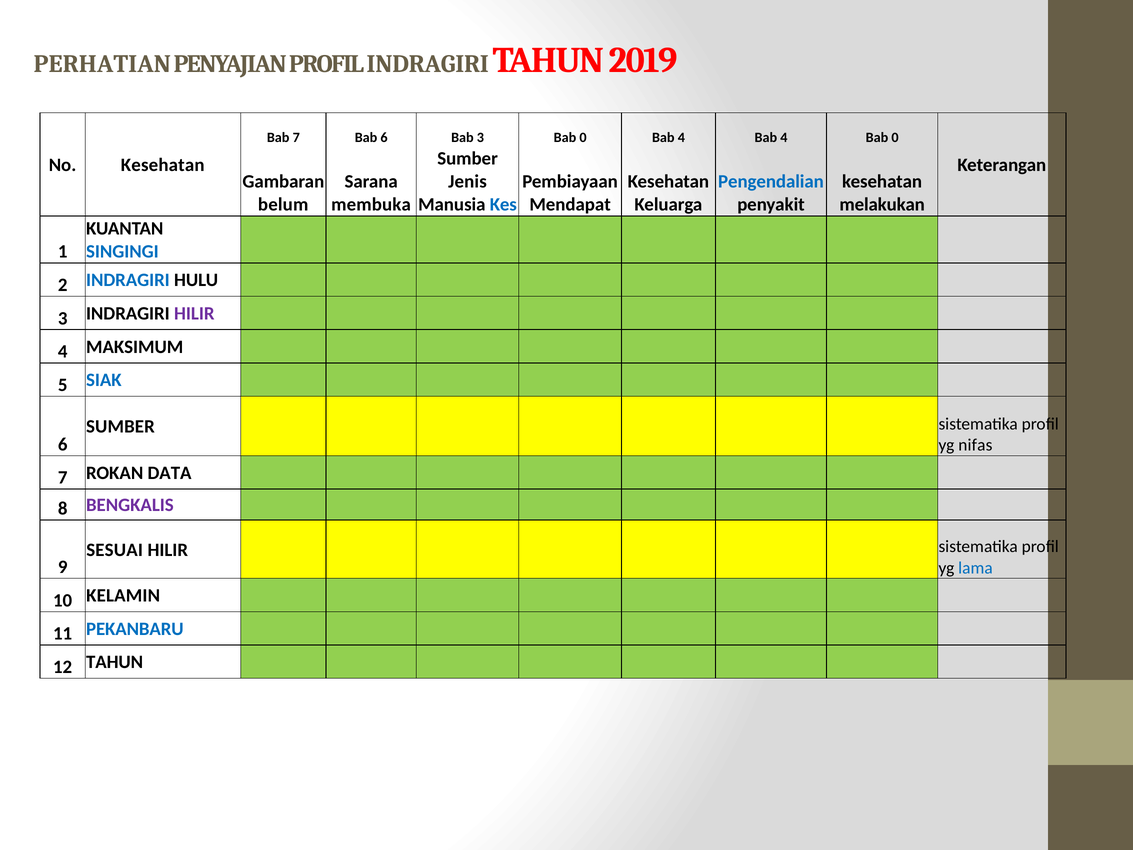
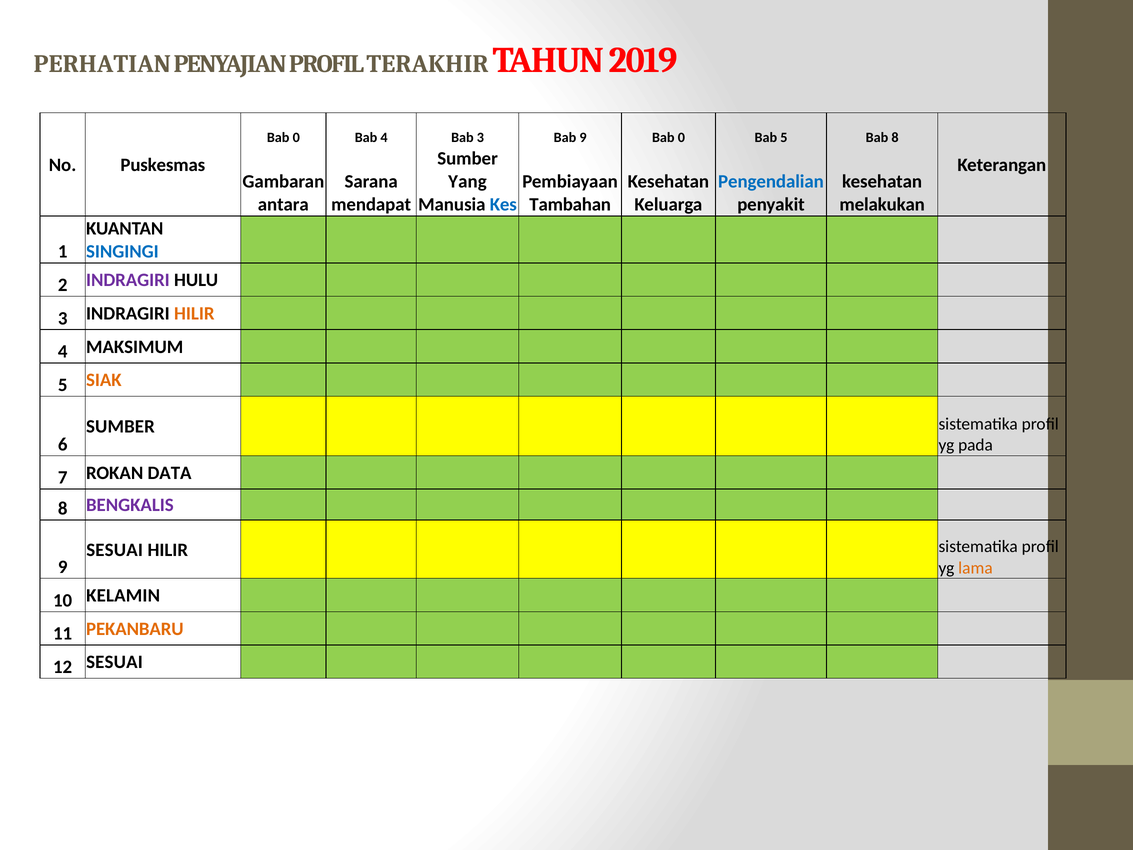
PROFIL INDRAGIRI: INDRAGIRI -> TERAKHIR (428, 64)
7: 7 -> 0 (296, 137)
Bab 6: 6 -> 4 (384, 137)
3 Bab 0: 0 -> 9 (583, 137)
4: 4 -> 0 (681, 137)
4: 4 -> 5 (784, 137)
0: 0 -> 8 (895, 137)
No Kesehatan: Kesehatan -> Puskesmas (163, 165)
Jenis: Jenis -> Yang (467, 182)
belum: belum -> antara (283, 205)
membuka: membuka -> mendapat (371, 205)
Mendapat: Mendapat -> Tambahan (570, 205)
INDRAGIRI colour: blue -> purple (128, 280)
HILIR colour: purple -> orange (194, 313)
SIAK colour: blue -> orange (104, 380)
nifas: nifas -> pada (976, 445)
lama colour: blue -> orange (975, 568)
PEKANBARU colour: blue -> orange (135, 629)
12 TAHUN: TAHUN -> SESUAI (114, 662)
